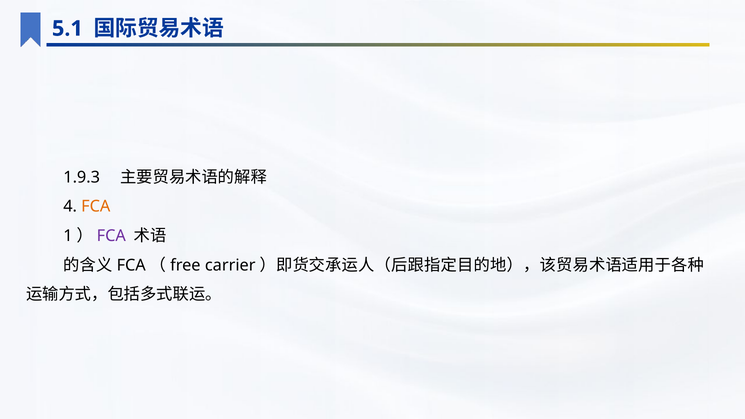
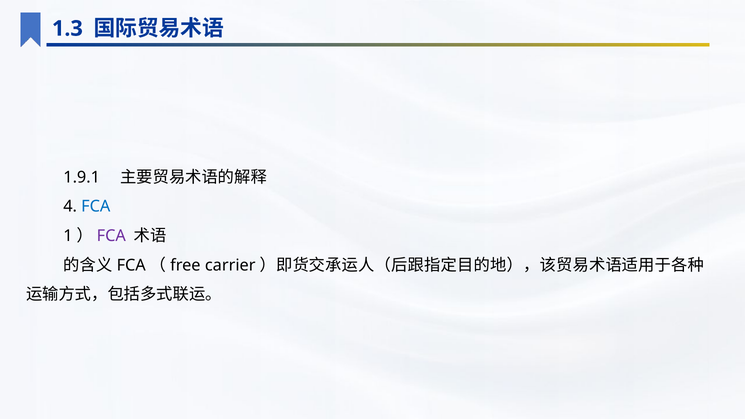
5.1: 5.1 -> 1.3 (67, 29)
1.9.3: 1.9.3 -> 1.9.1 (82, 177)
FCA colour: orange -> blue (96, 207)
